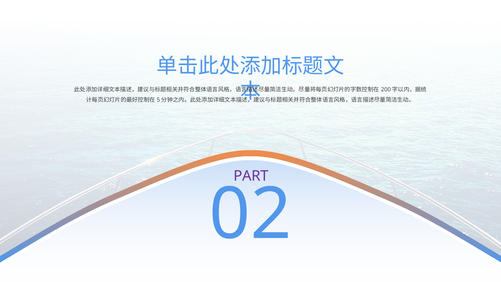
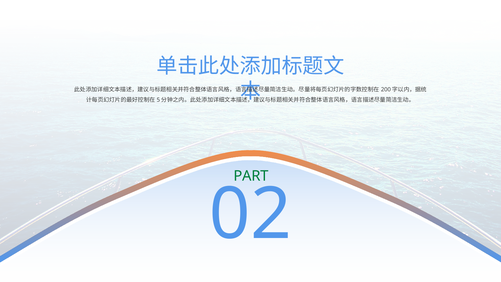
PART colour: purple -> green (251, 176)
